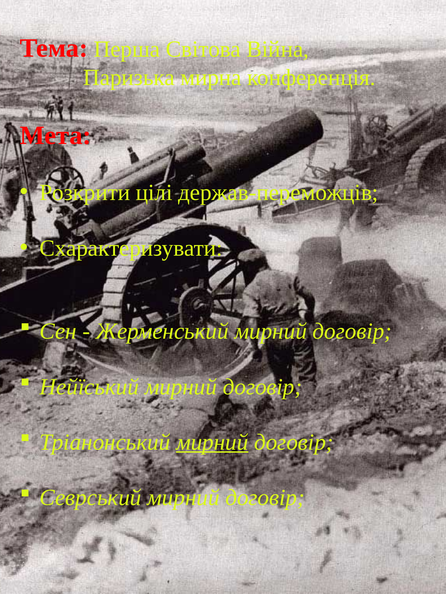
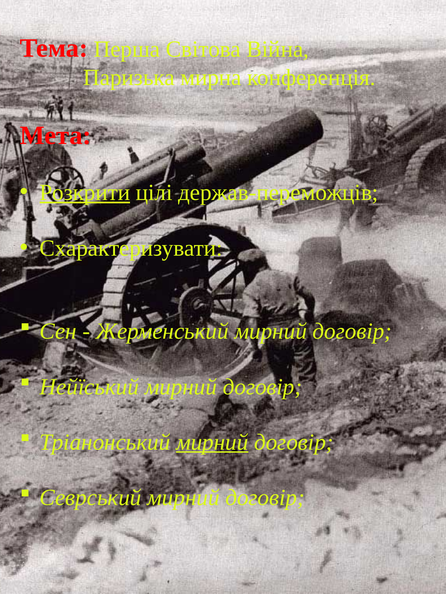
Розкрити underline: none -> present (85, 193)
